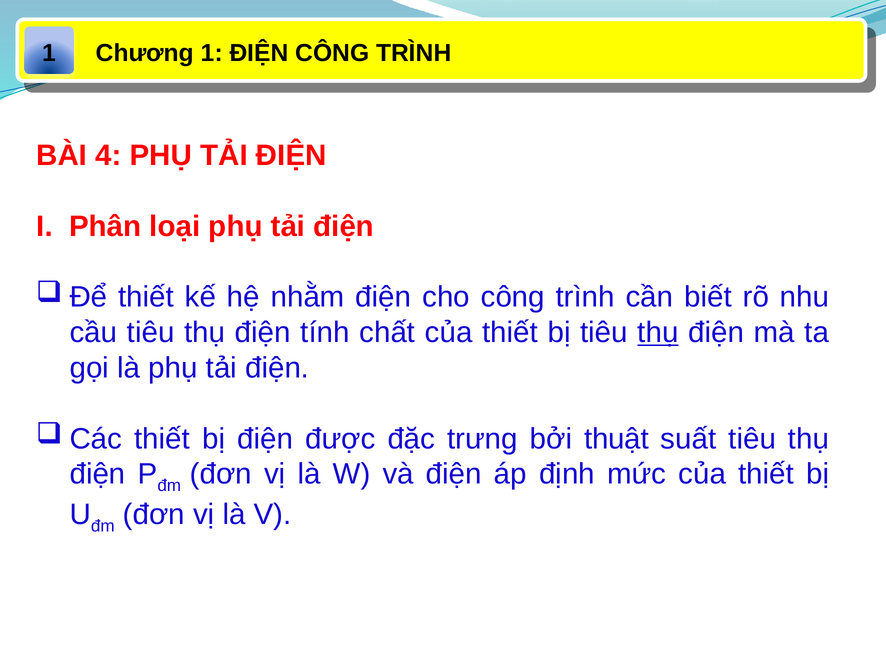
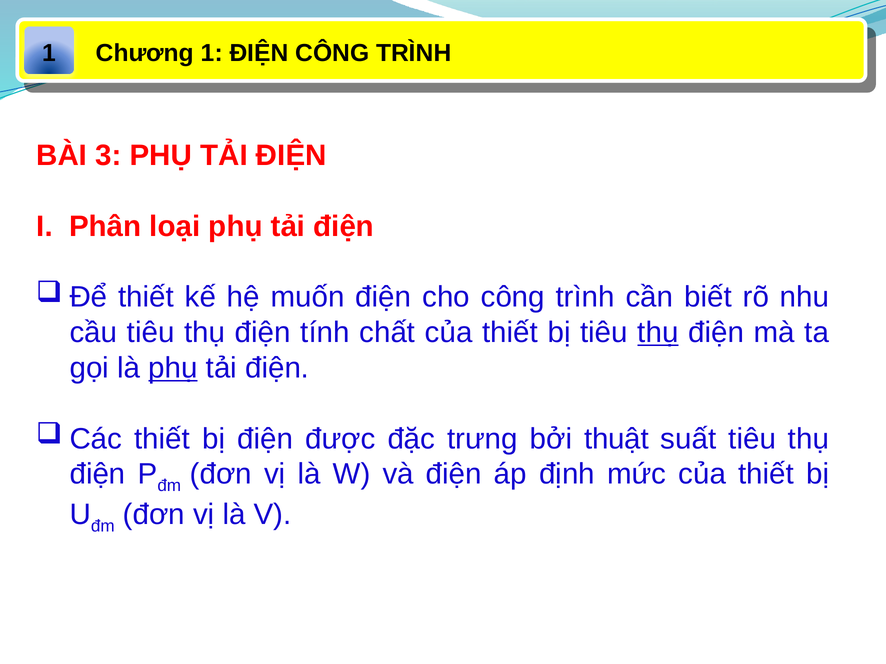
4: 4 -> 3 (109, 156)
nhằm: nhằm -> muốn (308, 297)
phụ underline: none -> present (173, 368)
